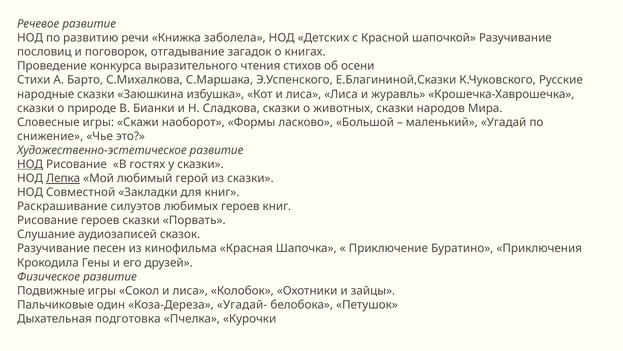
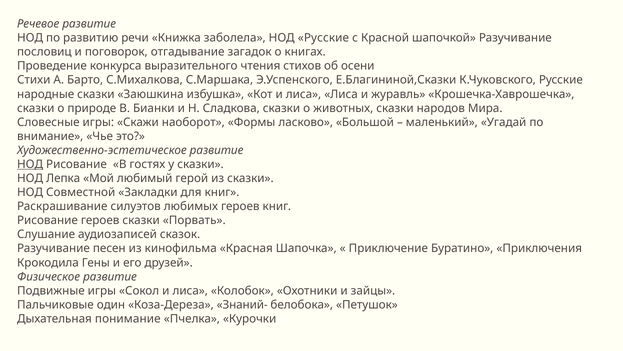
НОД Детских: Детских -> Русские (323, 38)
снижение: снижение -> внимание (50, 136)
Лепка underline: present -> none (63, 178)
Угадай-: Угадай- -> Знаний- (242, 304)
подготовка: подготовка -> понимание (128, 318)
